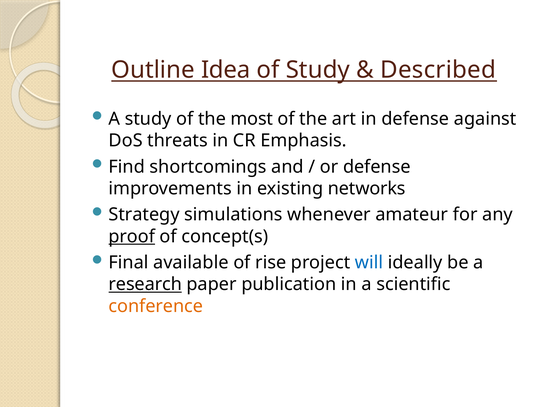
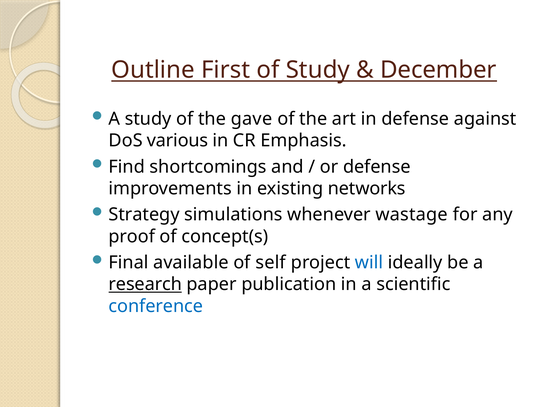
Idea: Idea -> First (226, 70)
Described: Described -> December (438, 70)
most: most -> gave (252, 119)
threats: threats -> various (178, 141)
amateur: amateur -> wastage (412, 215)
proof underline: present -> none (132, 237)
rise: rise -> self (271, 263)
conference colour: orange -> blue (156, 306)
